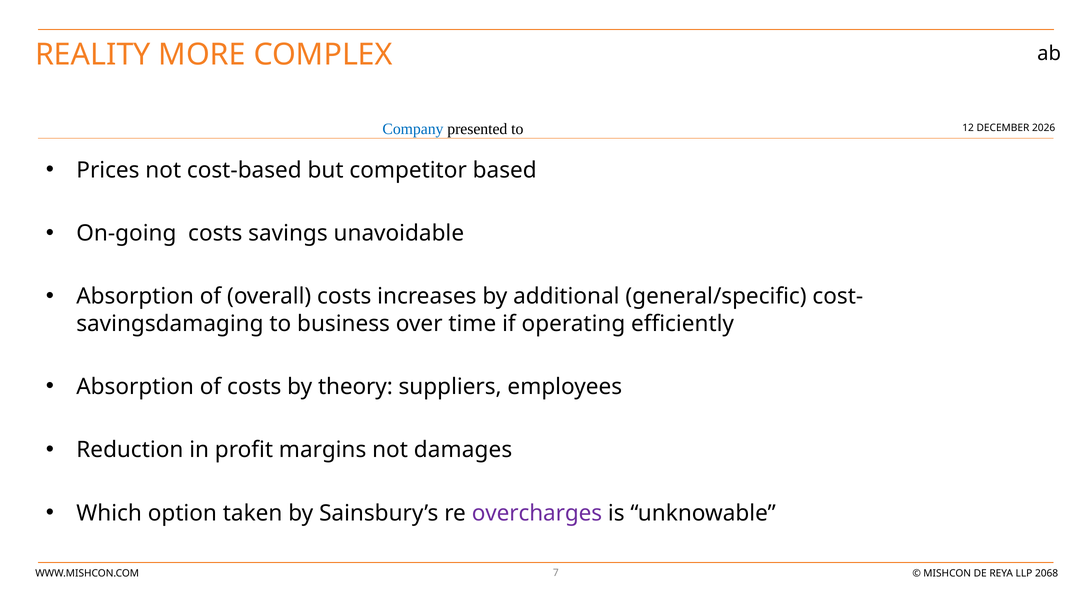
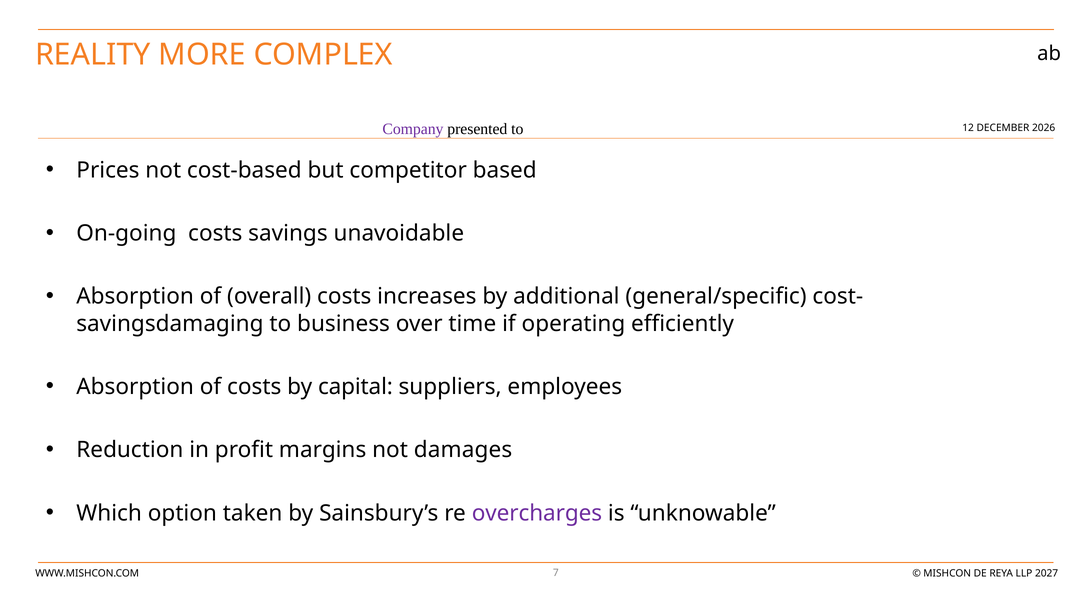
Company colour: blue -> purple (413, 129)
theory: theory -> capital (355, 387)
2068: 2068 -> 2027 (1047, 573)
